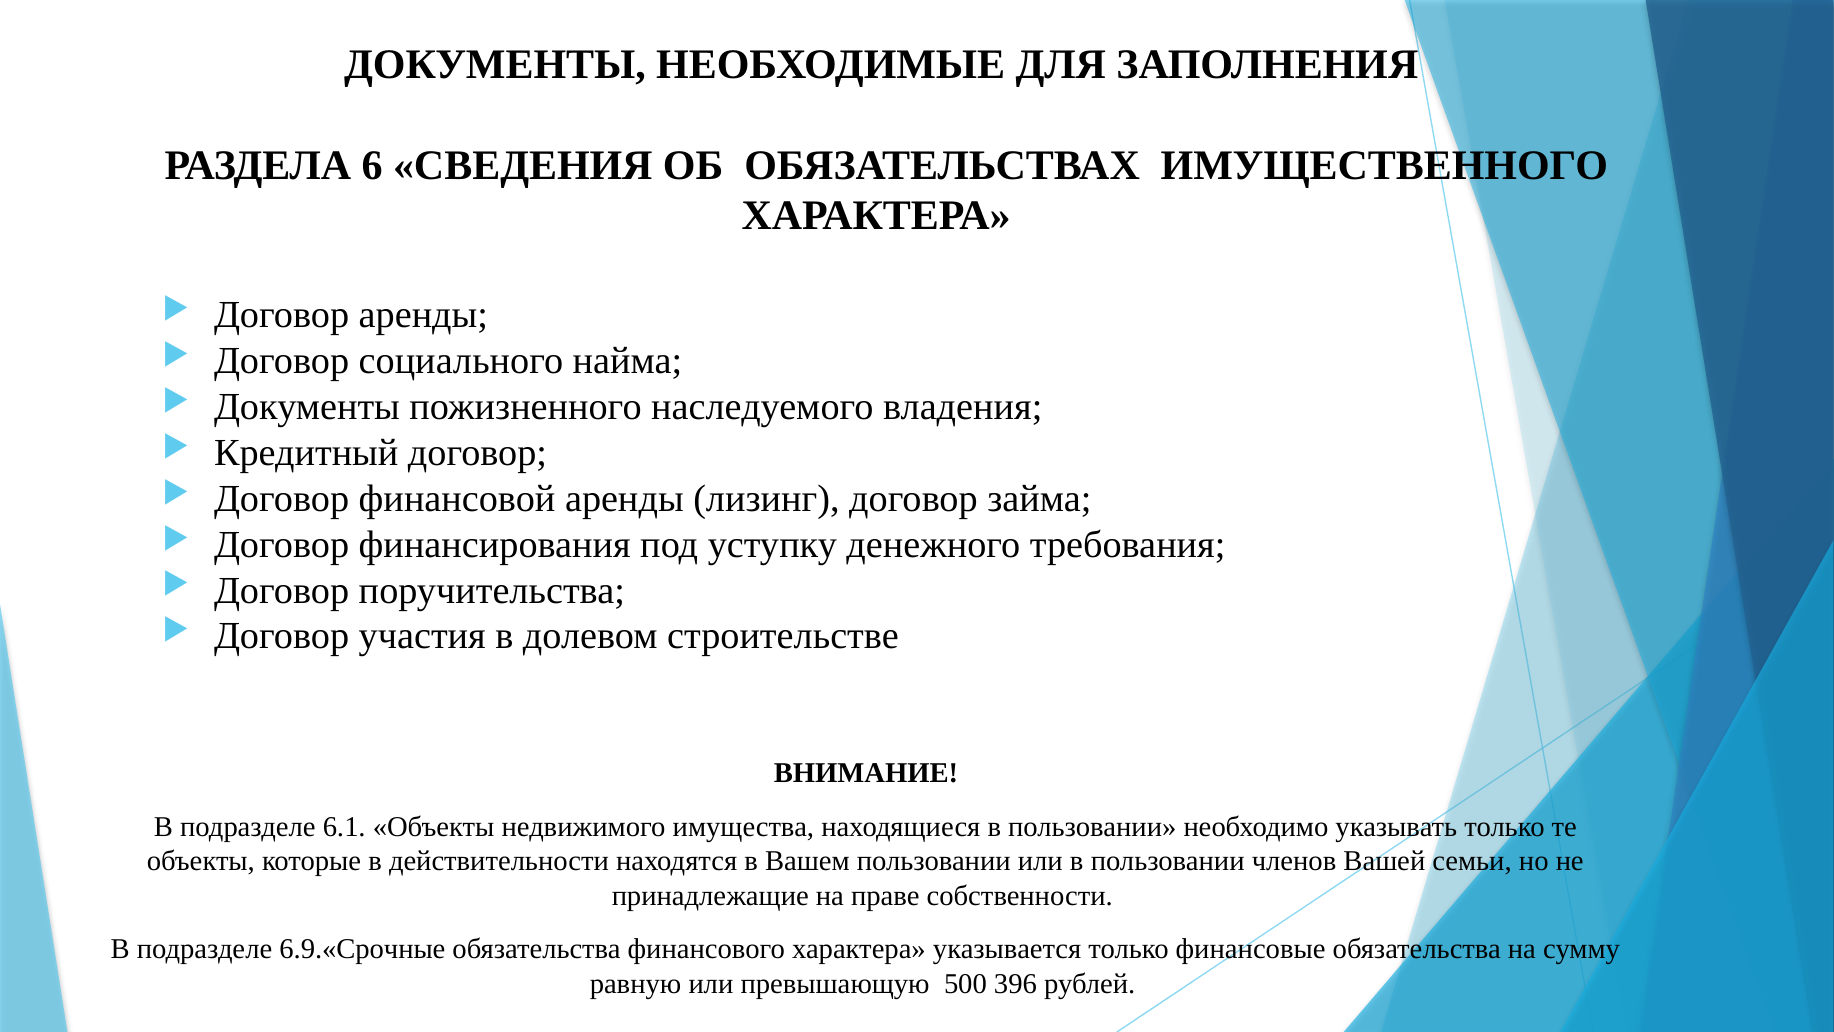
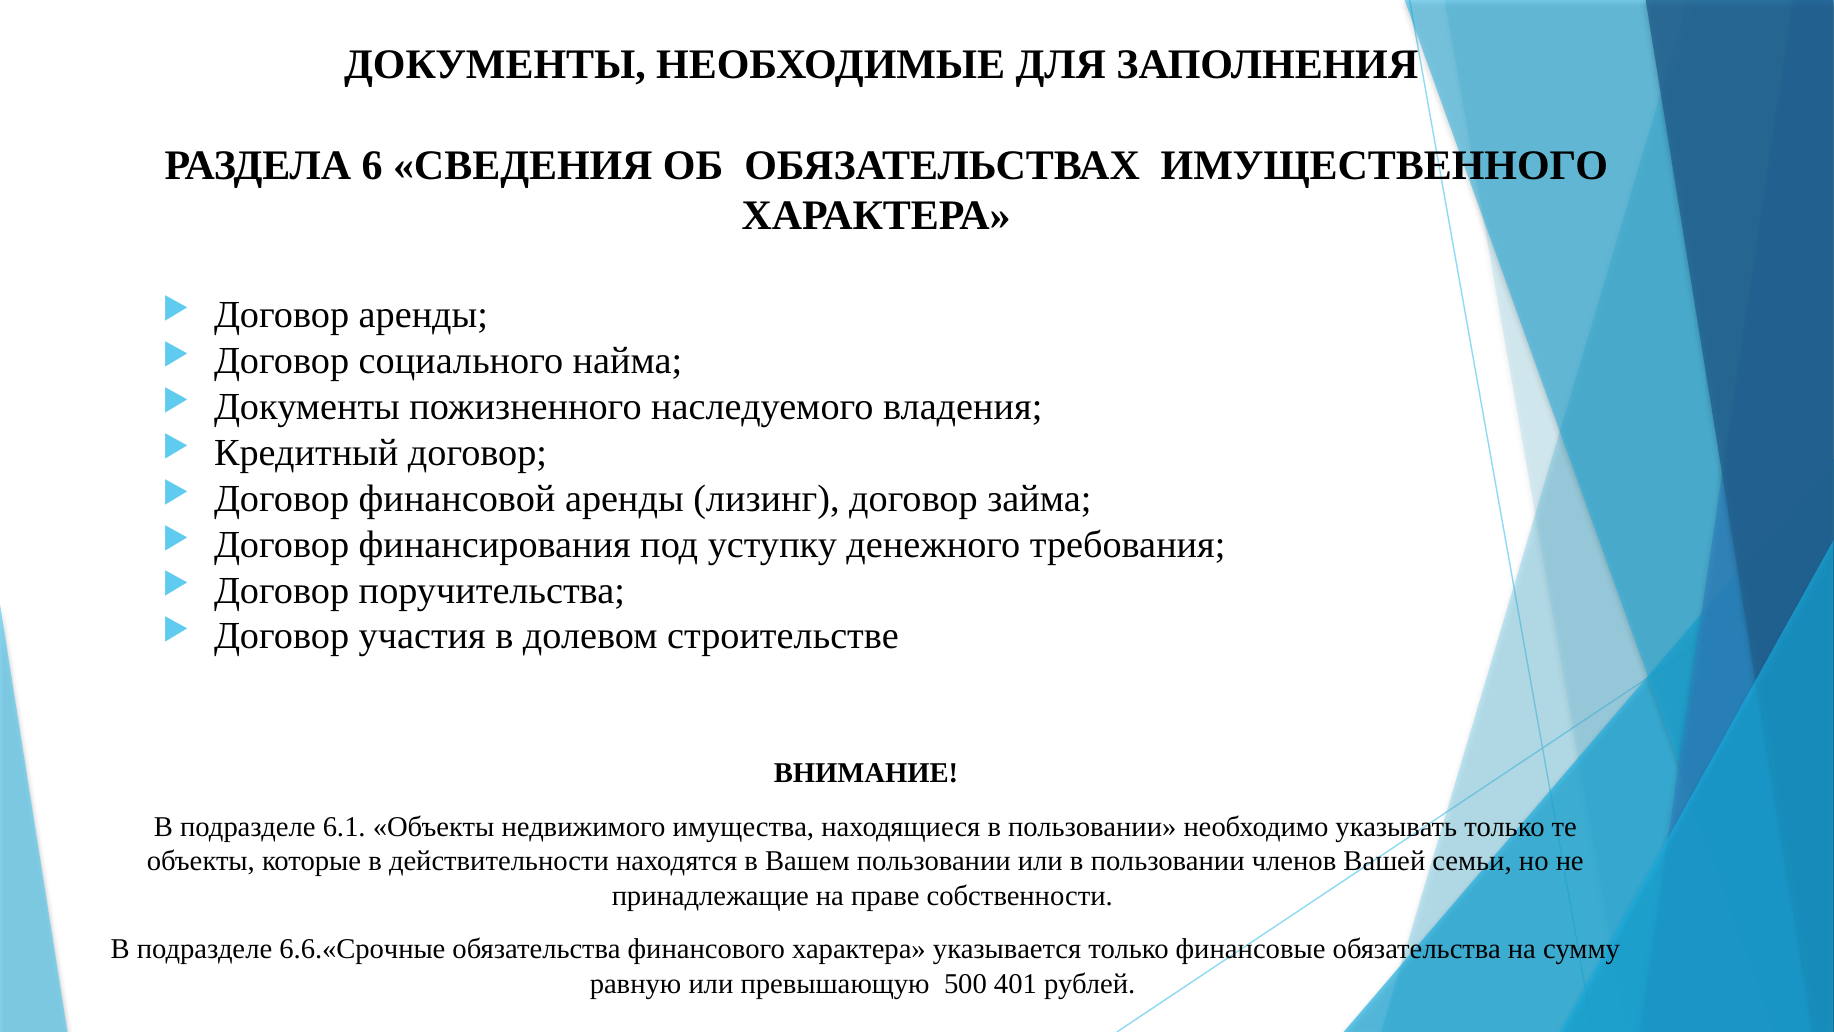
6.9.«Срочные: 6.9.«Срочные -> 6.6.«Срочные (362, 949)
396: 396 -> 401 (1015, 983)
